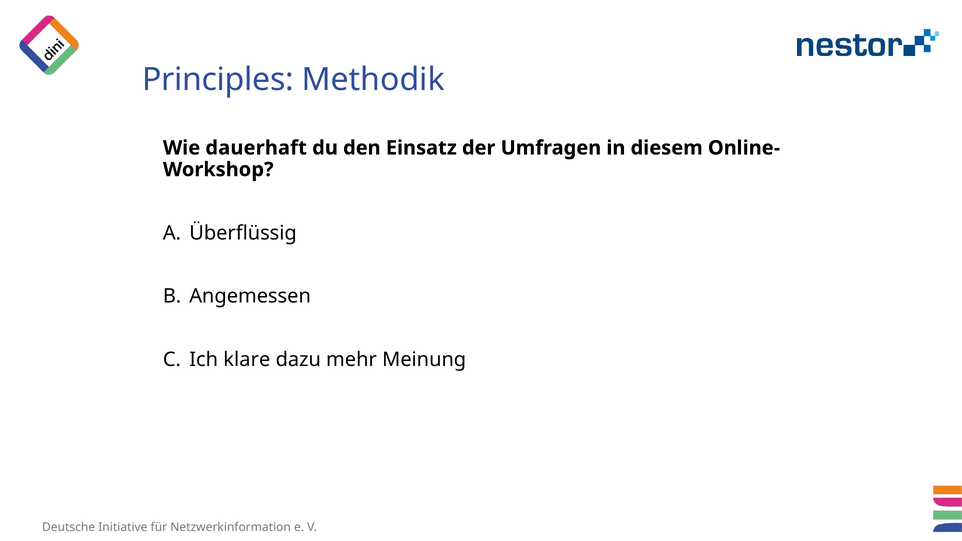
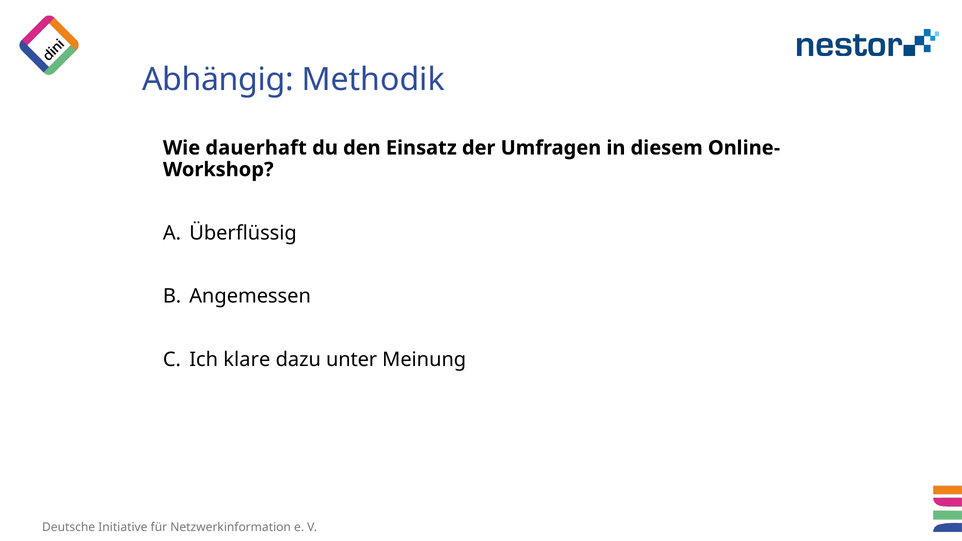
Principles: Principles -> Abhängig (218, 80)
mehr: mehr -> unter (352, 360)
